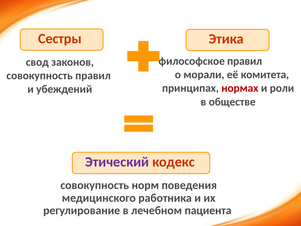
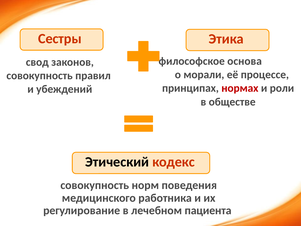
философское правил: правил -> основа (245, 61)
комитета: комитета -> процессе (265, 75)
Этический colour: purple -> black (117, 162)
